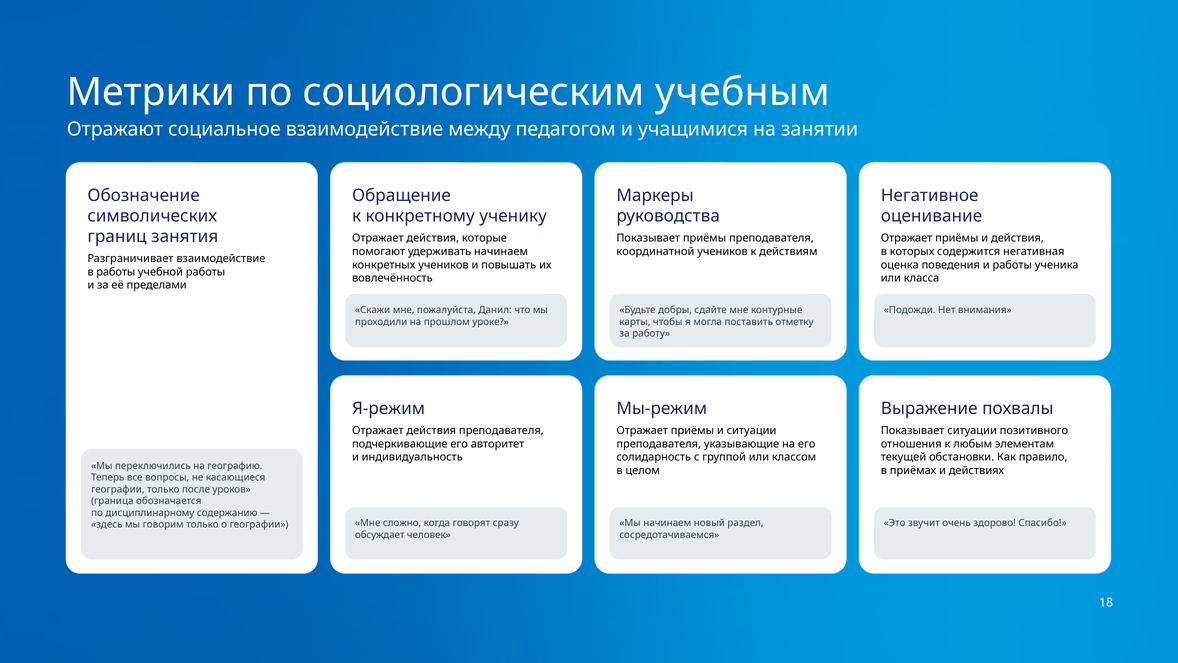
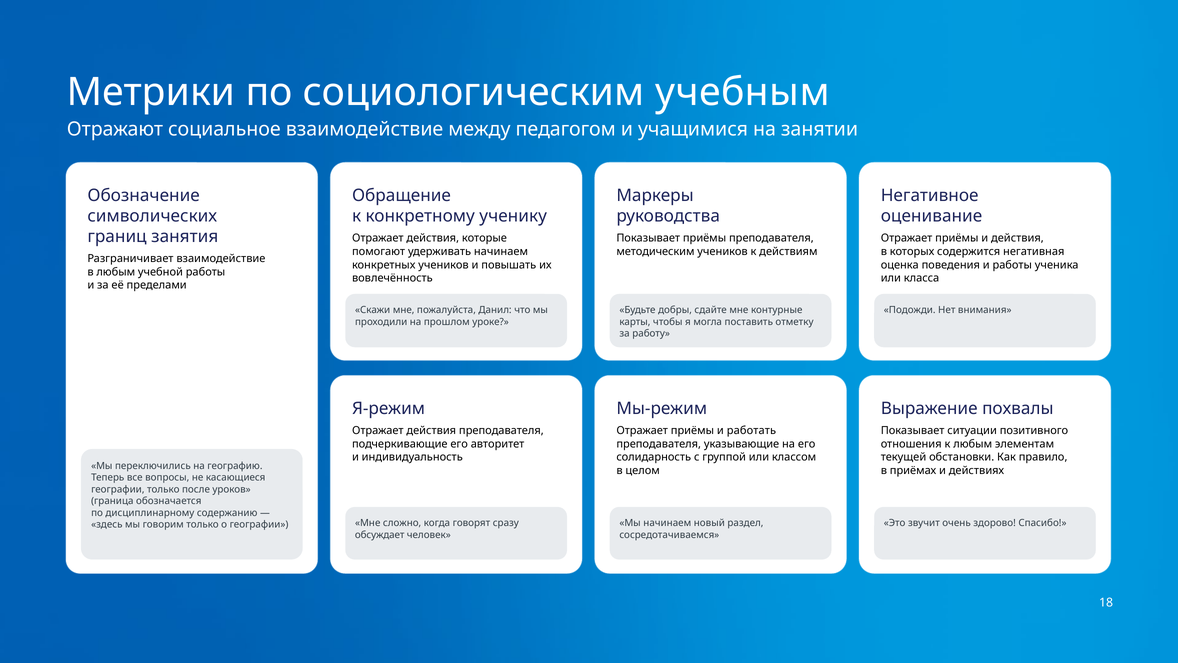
координатной: координатной -> методическим (655, 251)
в работы: работы -> любым (116, 272)
и ситуации: ситуации -> работать (751, 430)
